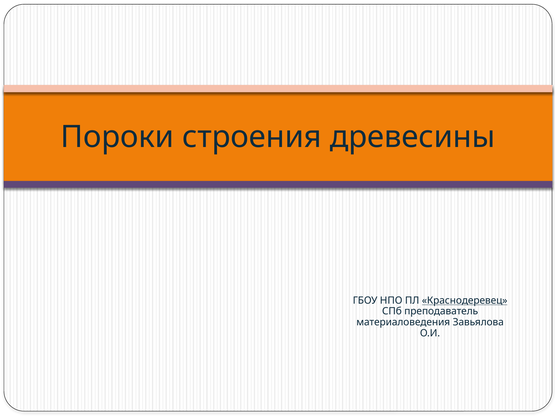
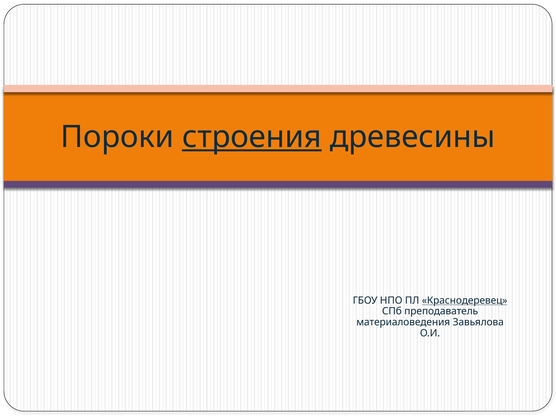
строения underline: none -> present (252, 137)
